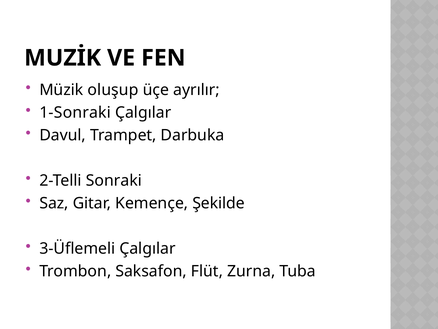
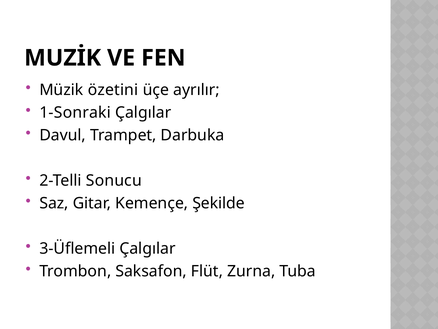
oluşup: oluşup -> özetini (113, 90)
Sonraki: Sonraki -> Sonucu (114, 180)
